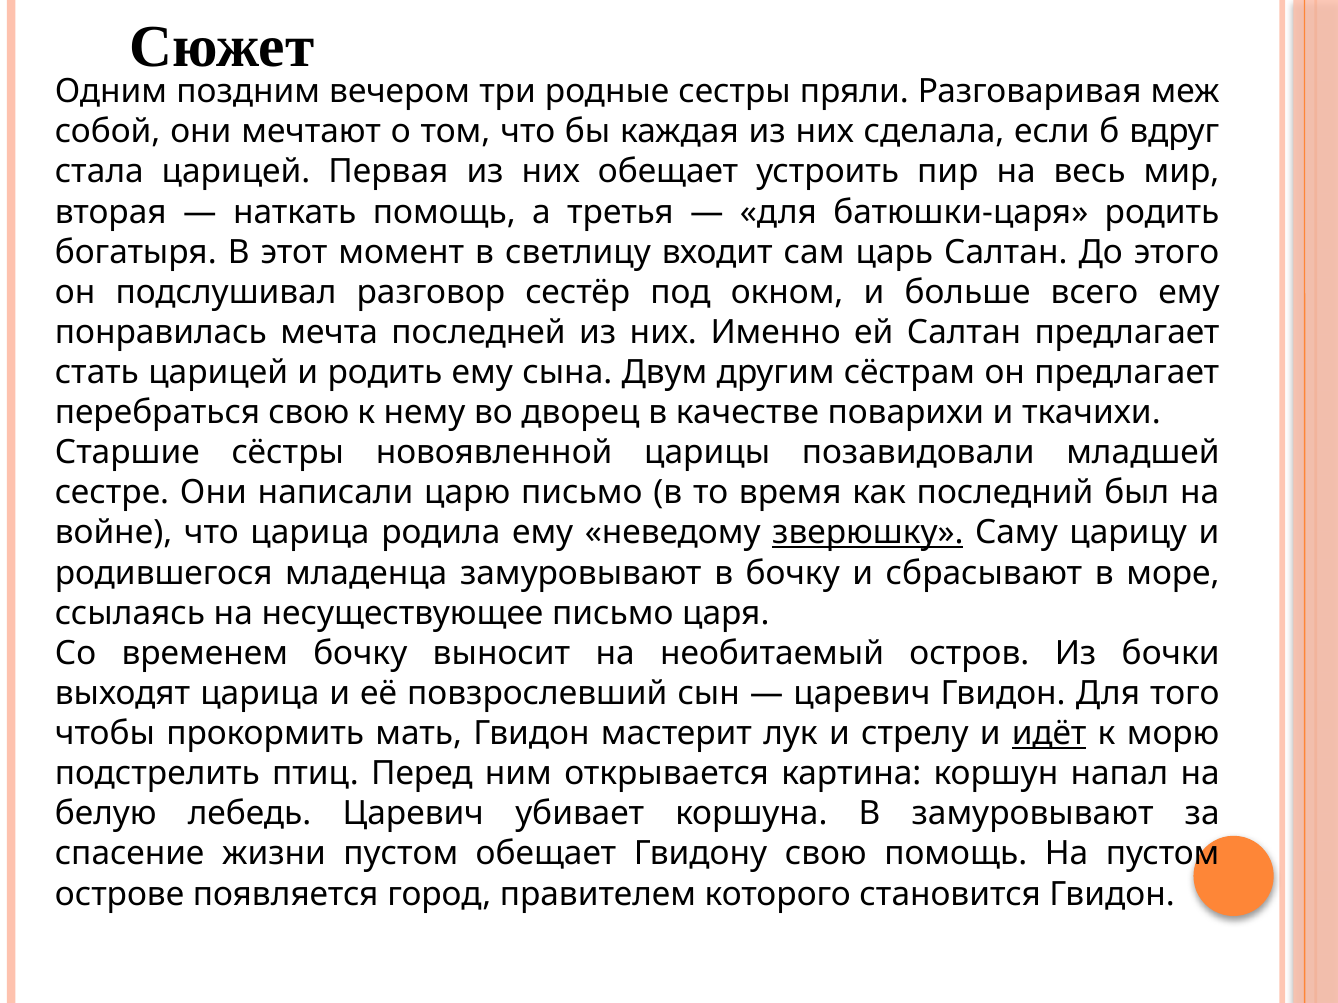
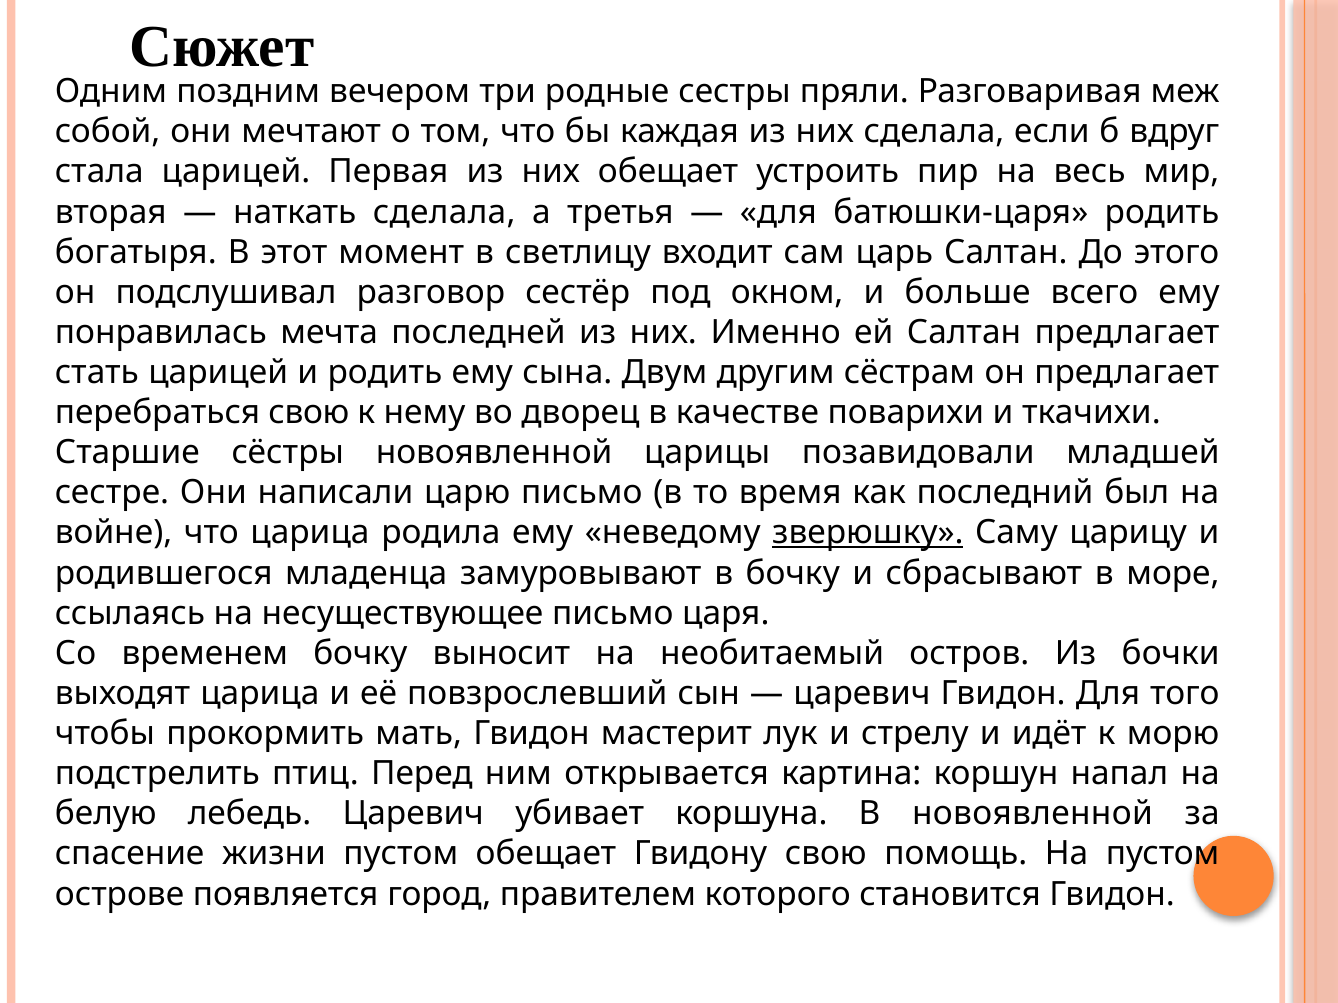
наткать помощь: помощь -> сделала (444, 212)
идёт underline: present -> none (1049, 734)
В замуровывают: замуровывают -> новоявленной (1032, 814)
